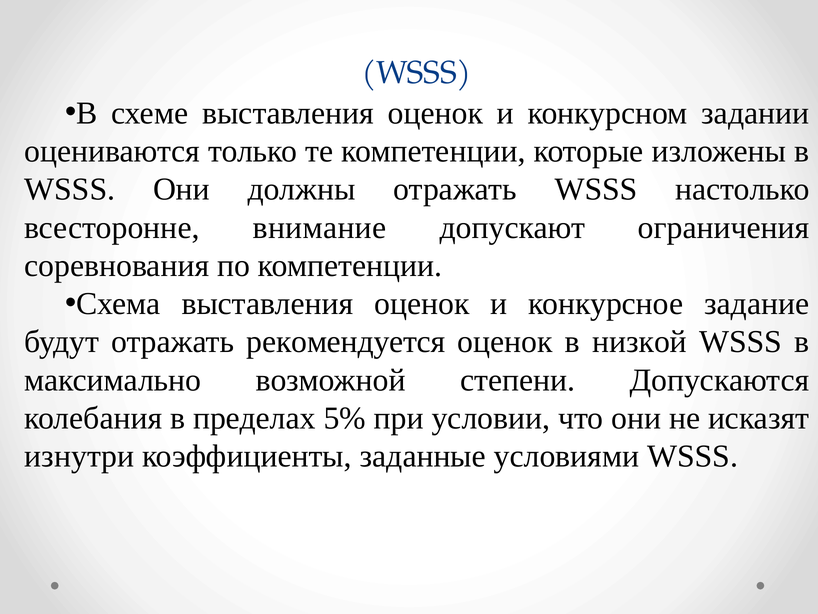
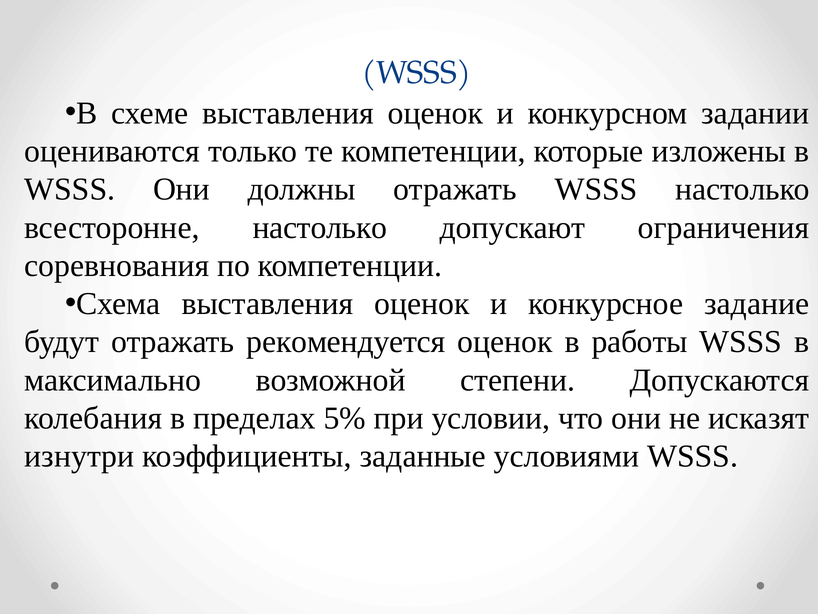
всесторонне внимание: внимание -> настолько (320, 227)
низкой: низкой -> работы (640, 342)
